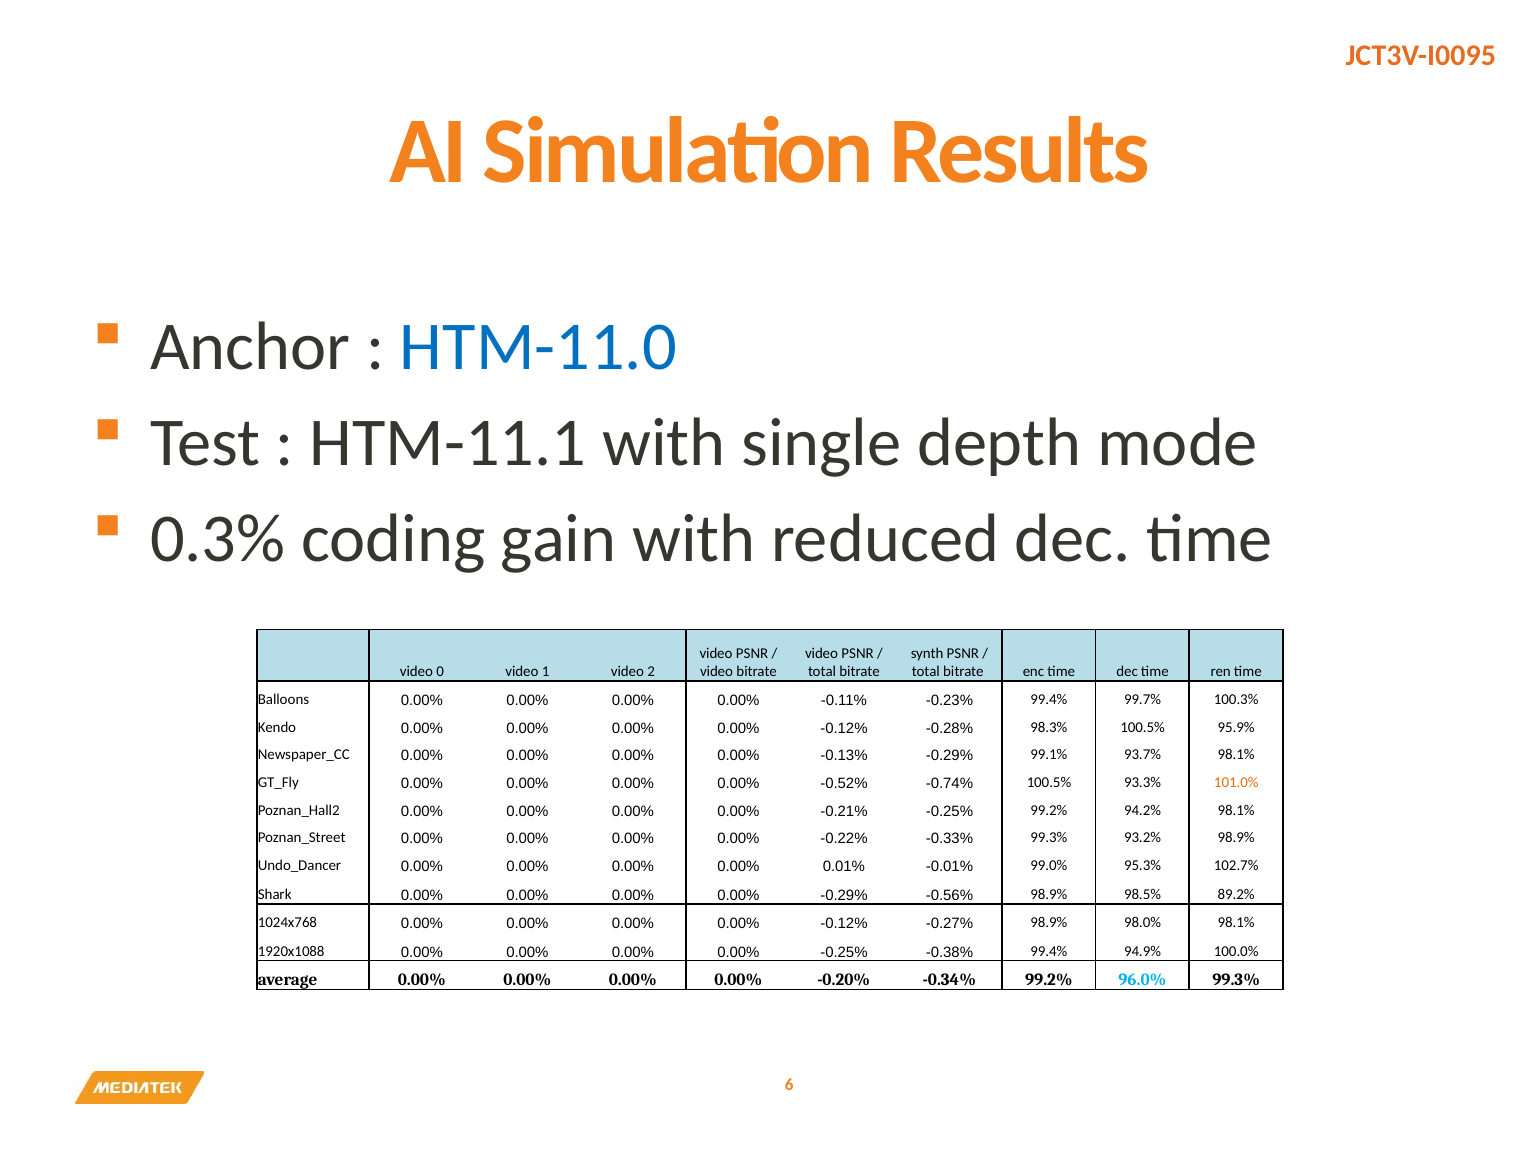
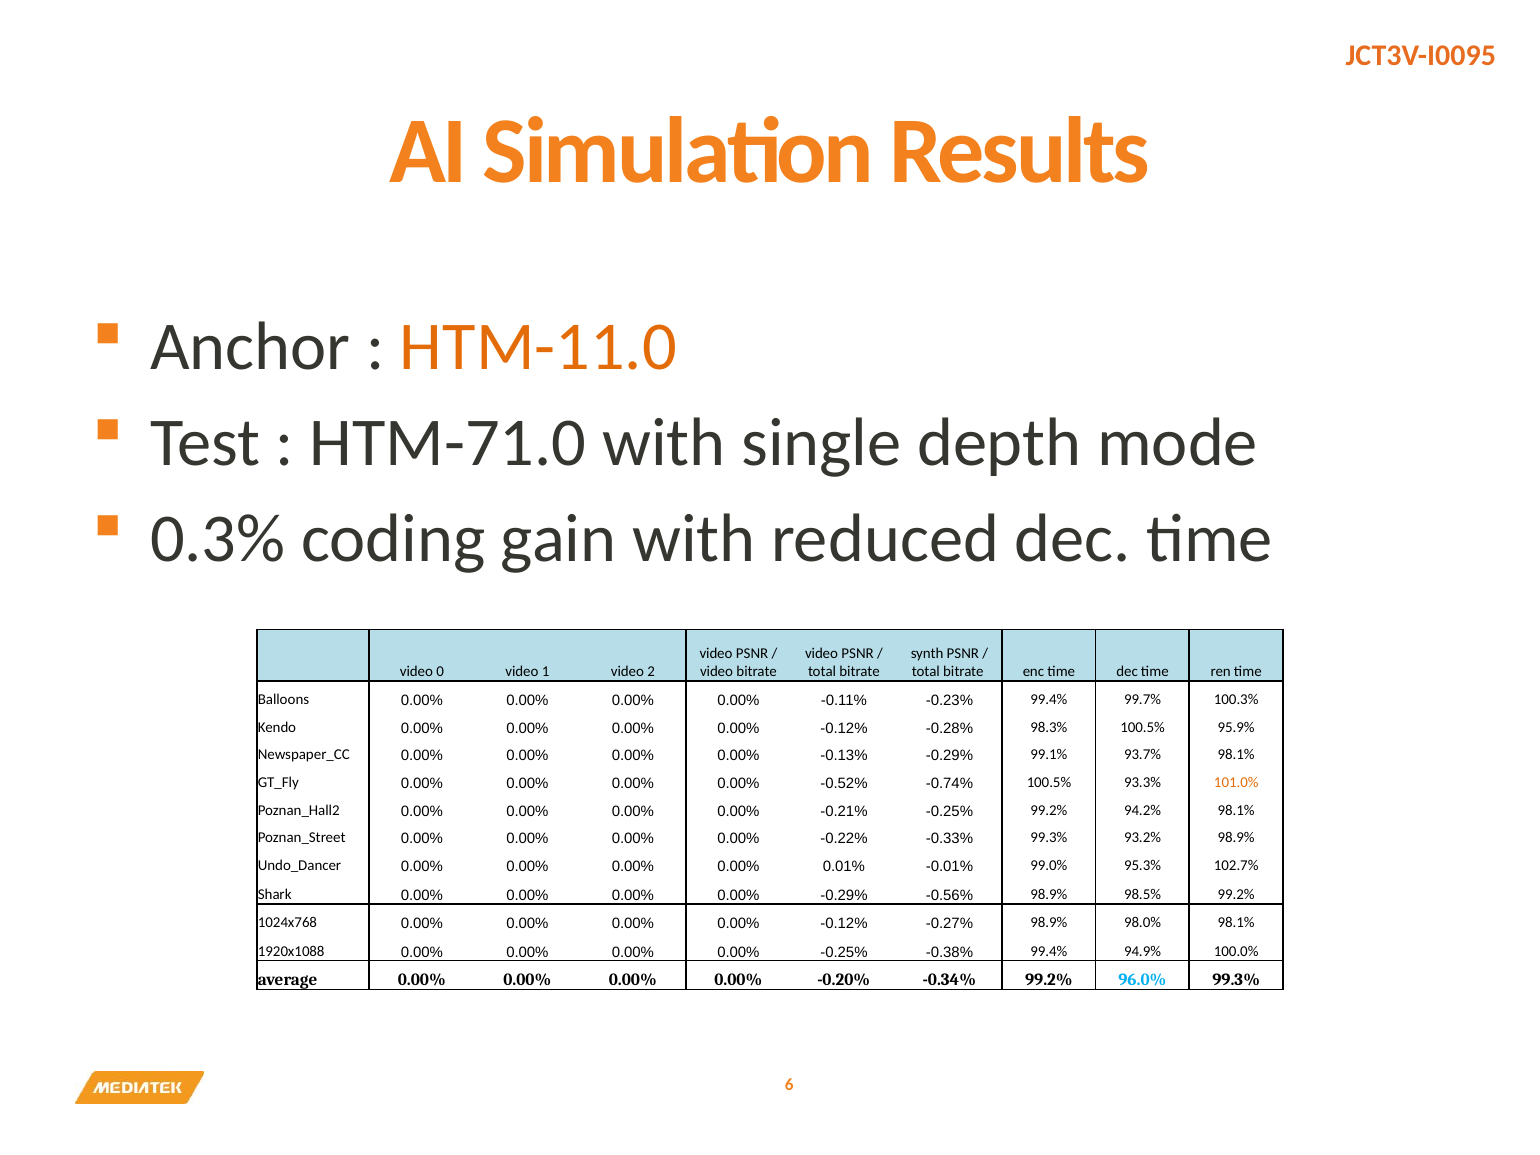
HTM-11.0 colour: blue -> orange (538, 347)
HTM-11.1: HTM-11.1 -> HTM-71.0 (448, 443)
98.5% 89.2%: 89.2% -> 99.2% (1236, 895)
